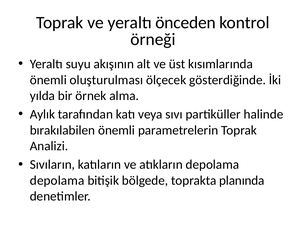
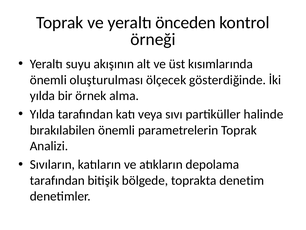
Aylık: Aylık -> Yılda (42, 114)
depolama: depolama -> tarafından (57, 180)
planında: planında -> denetim (242, 180)
